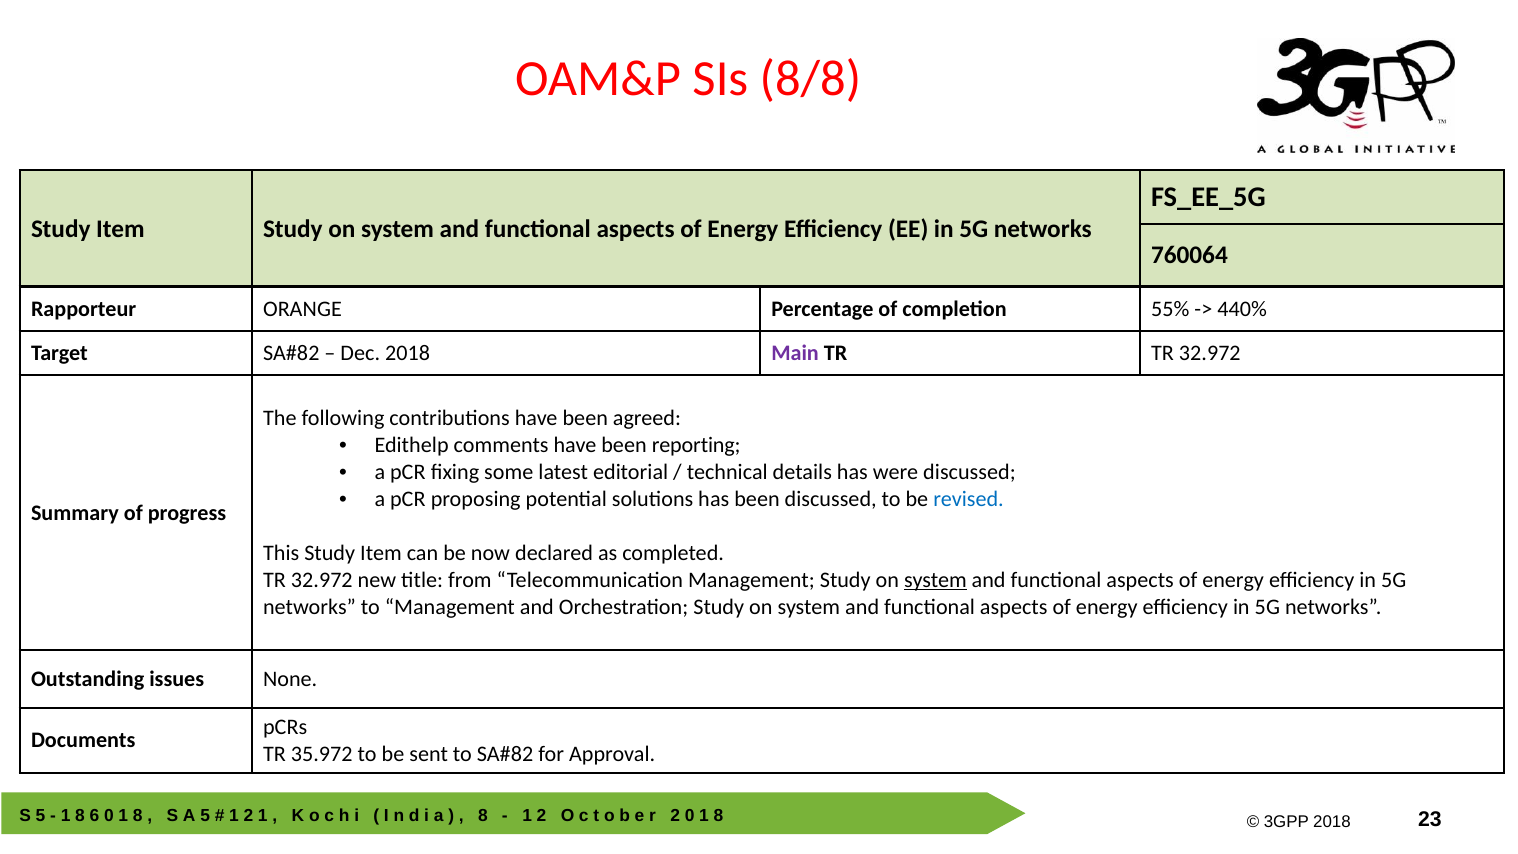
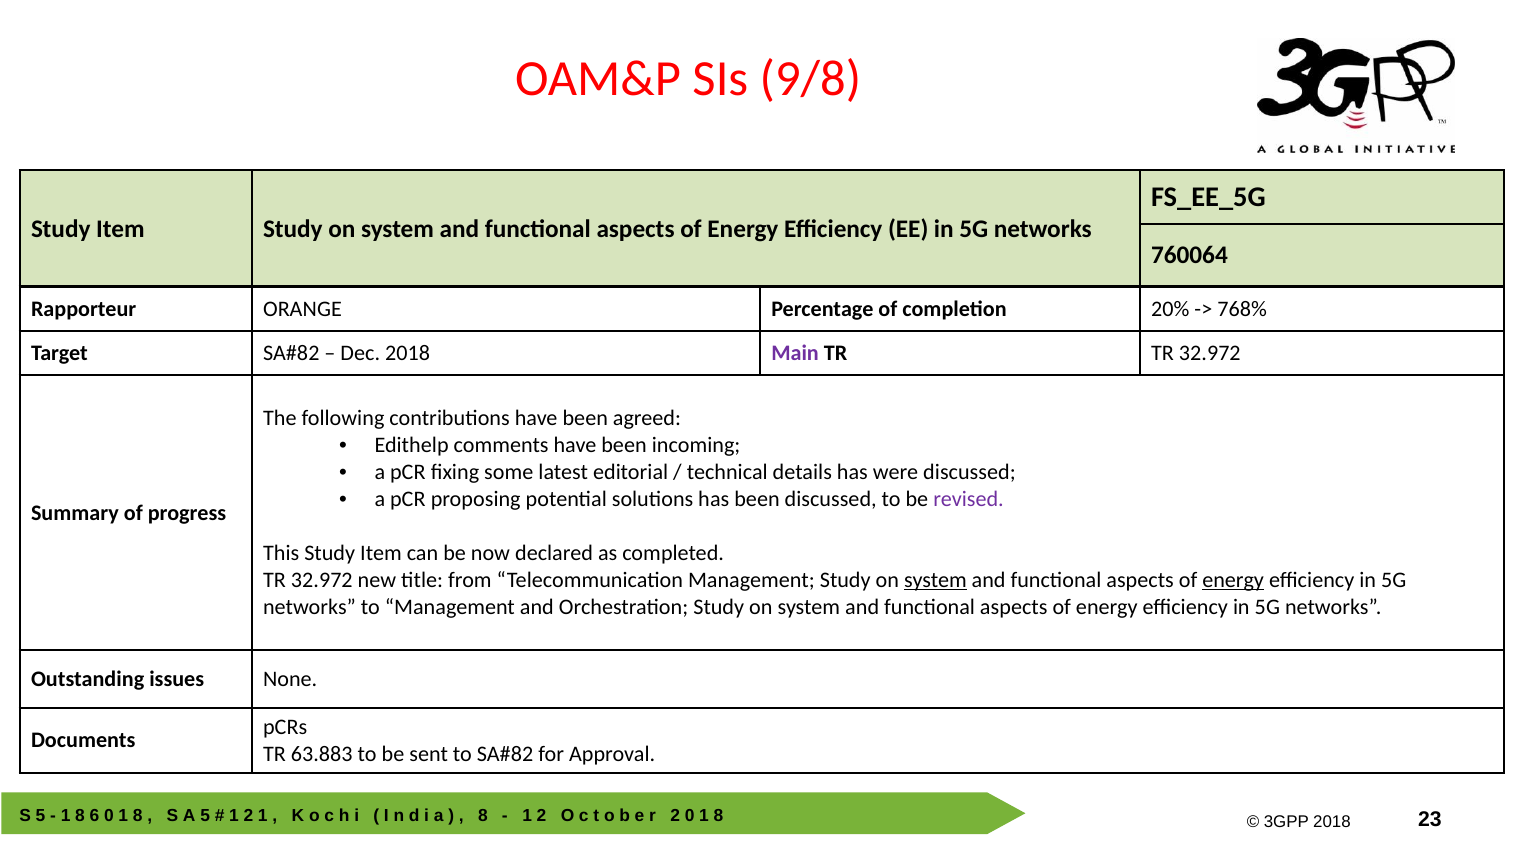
8/8: 8/8 -> 9/8 (810, 79)
55%: 55% -> 20% (1170, 309)
440%: 440% -> 768% (1242, 309)
reporting: reporting -> incoming (696, 445)
revised colour: blue -> purple (969, 499)
energy underline: none -> present (1233, 580)
35.972: 35.972 -> 63.883 (322, 754)
